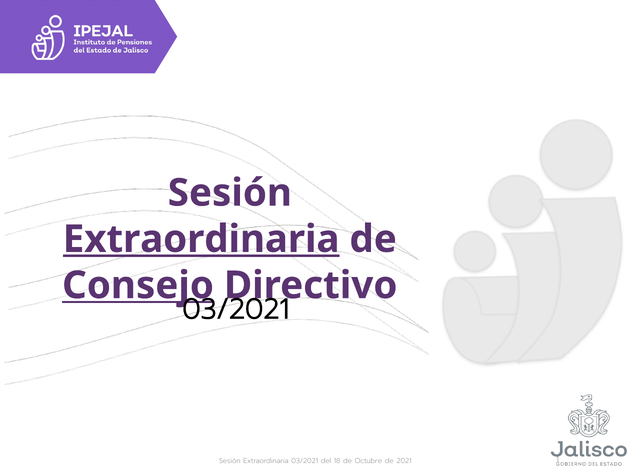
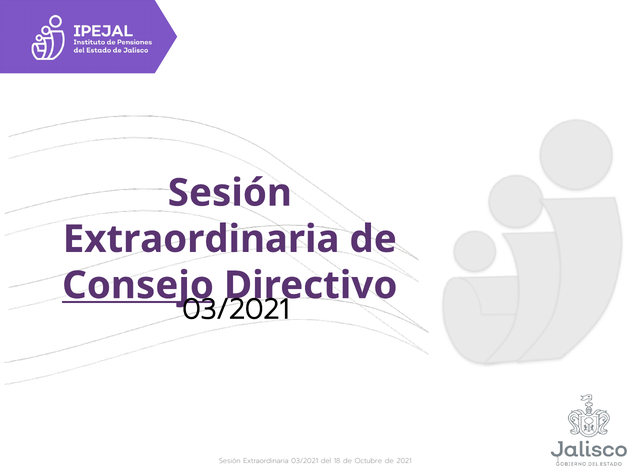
Extraordinaria underline: present -> none (201, 239)
